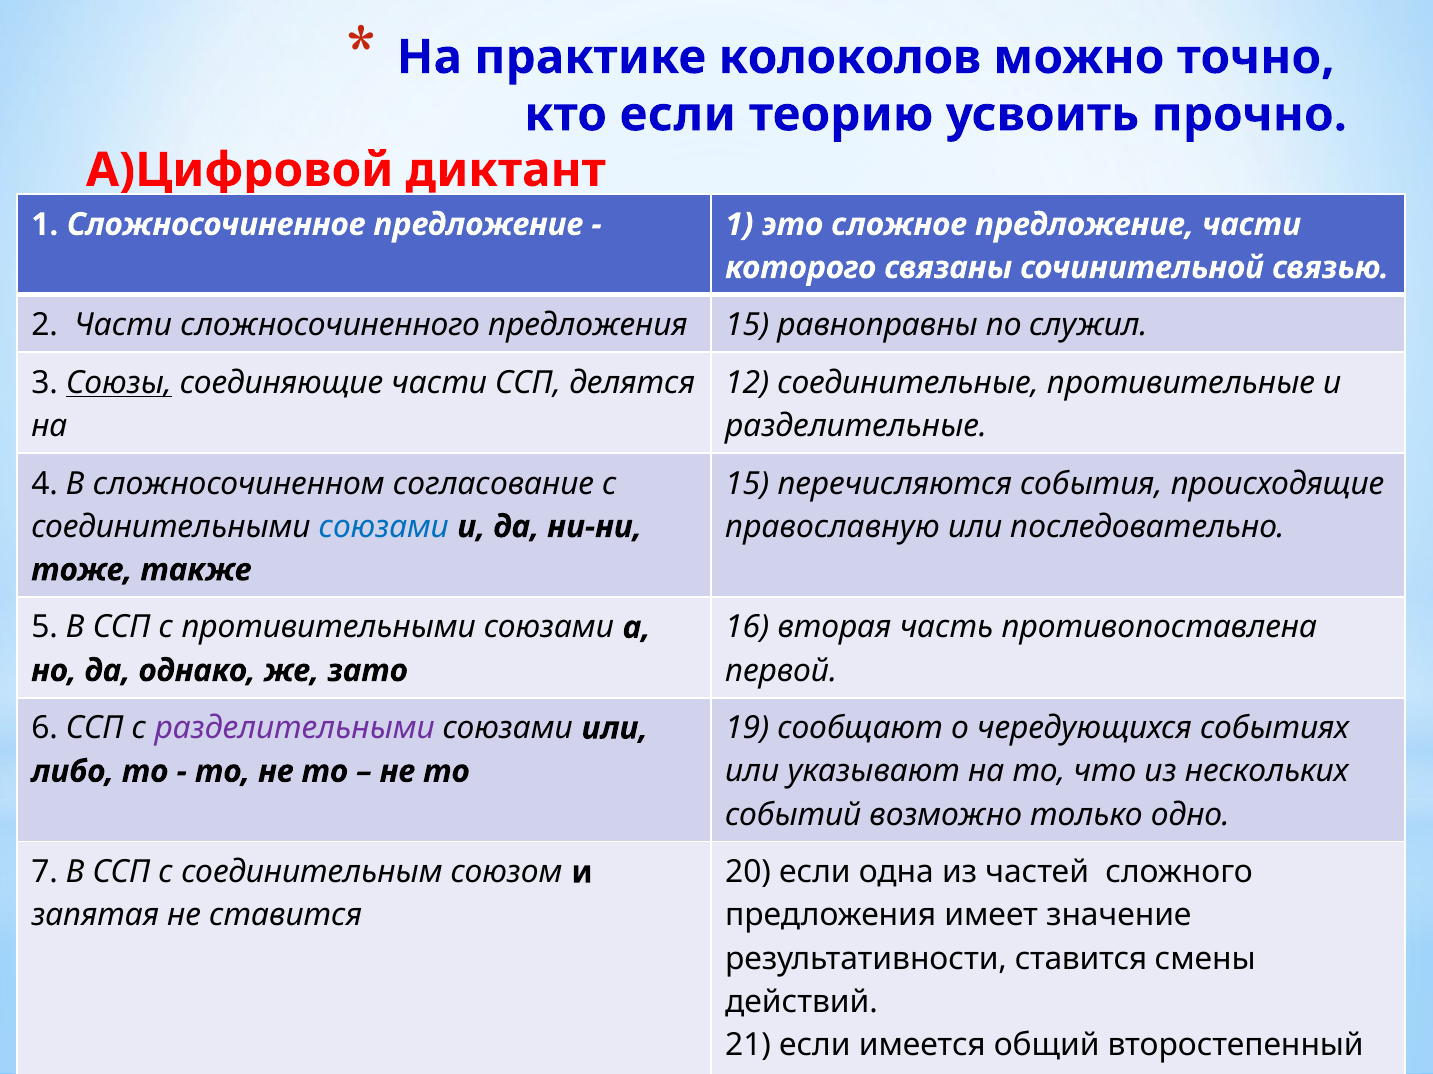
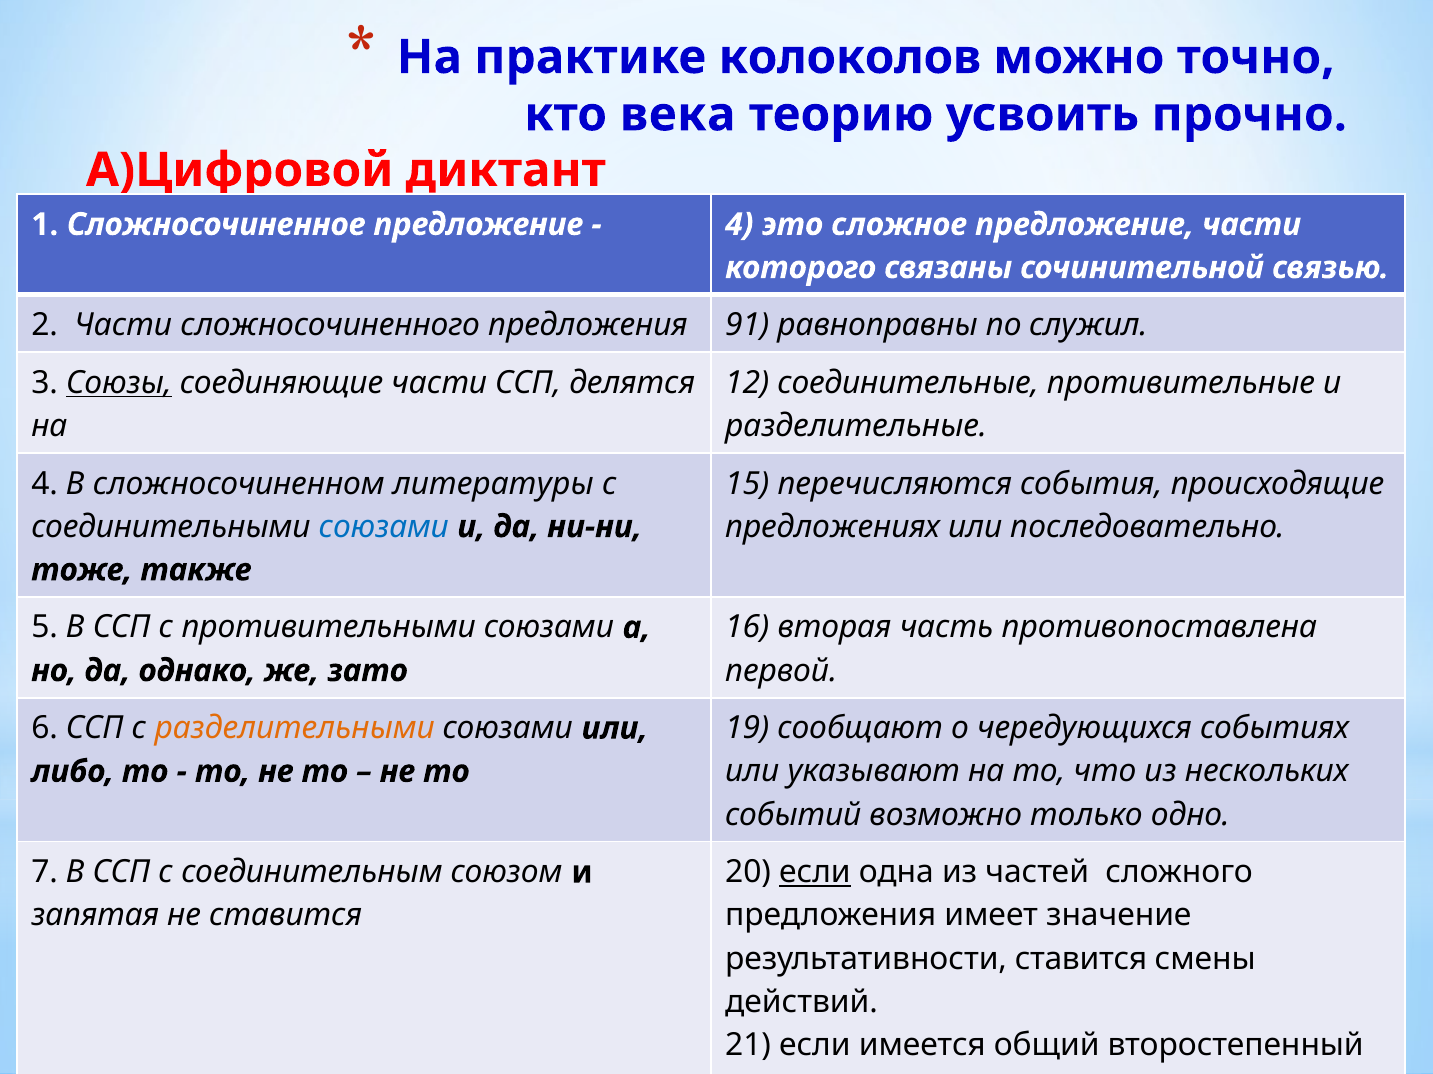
кто если: если -> века (678, 115)
1: 1 -> 4 (739, 225)
предложения 15: 15 -> 91 (747, 325)
согласование: согласование -> литературы (493, 484)
православную: православную -> предложениях (833, 527)
разделительными colour: purple -> orange (295, 729)
если underline: none -> present (815, 873)
